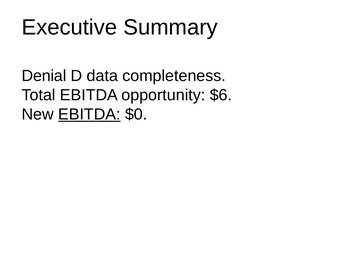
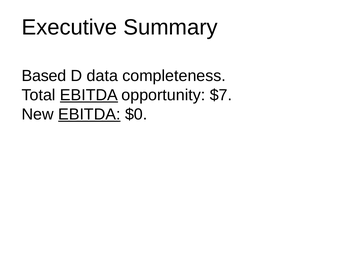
Denial: Denial -> Based (44, 76)
EBITDA underline: none -> present (89, 95)
$6: $6 -> $7 (221, 95)
